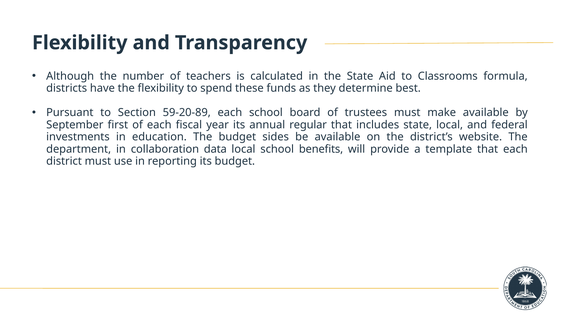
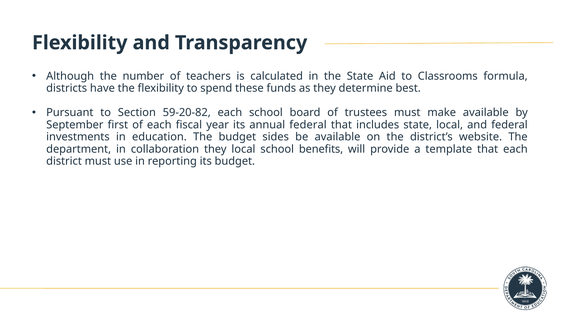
59-20-89: 59-20-89 -> 59-20-82 (187, 113)
annual regular: regular -> federal (308, 125)
collaboration data: data -> they (215, 149)
